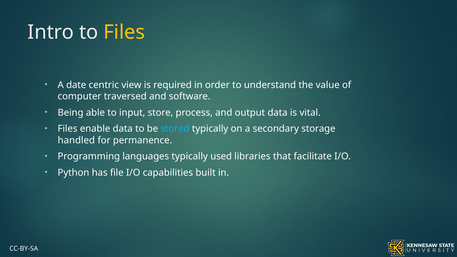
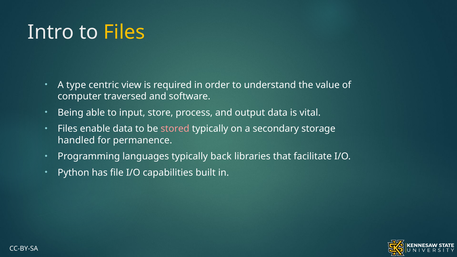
date: date -> type (76, 85)
stored colour: light blue -> pink (175, 129)
used: used -> back (221, 156)
